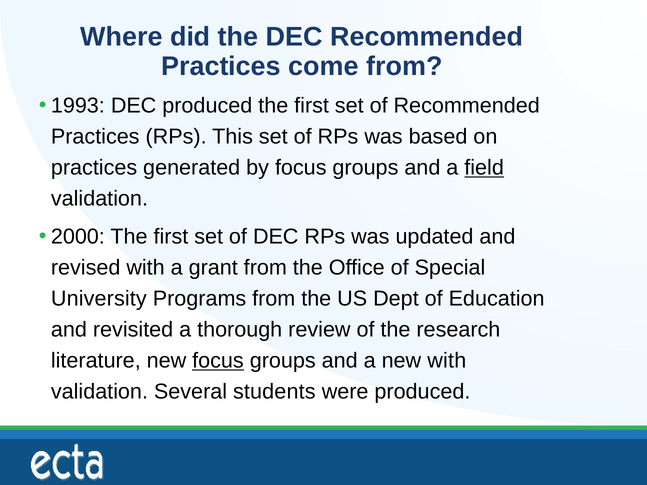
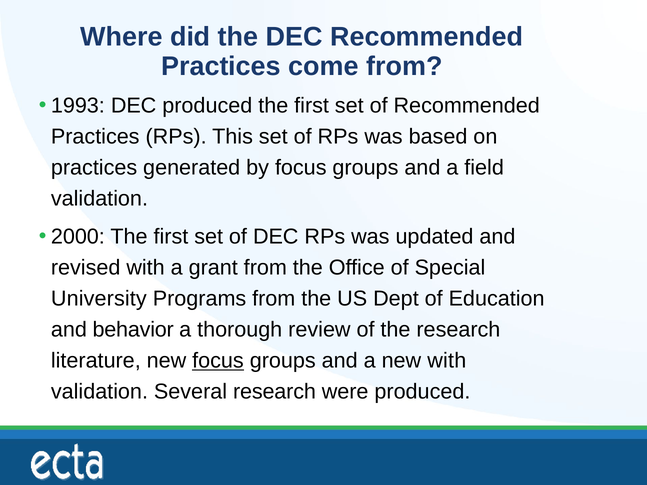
field underline: present -> none (484, 168)
revisited: revisited -> behavior (133, 330)
Several students: students -> research (274, 392)
